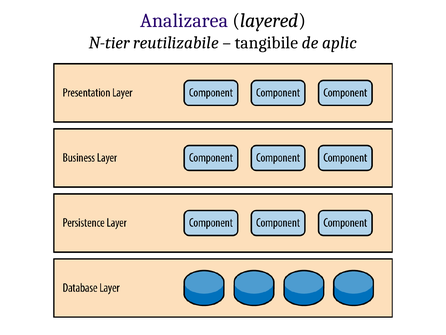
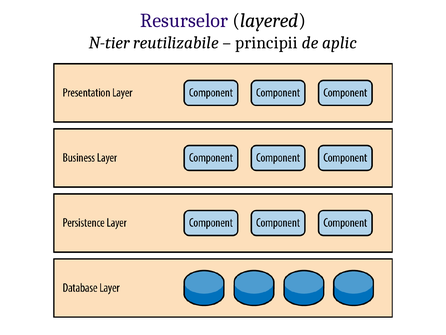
Analizarea: Analizarea -> Resurselor (184, 21)
tangibile: tangibile -> principii (266, 43)
